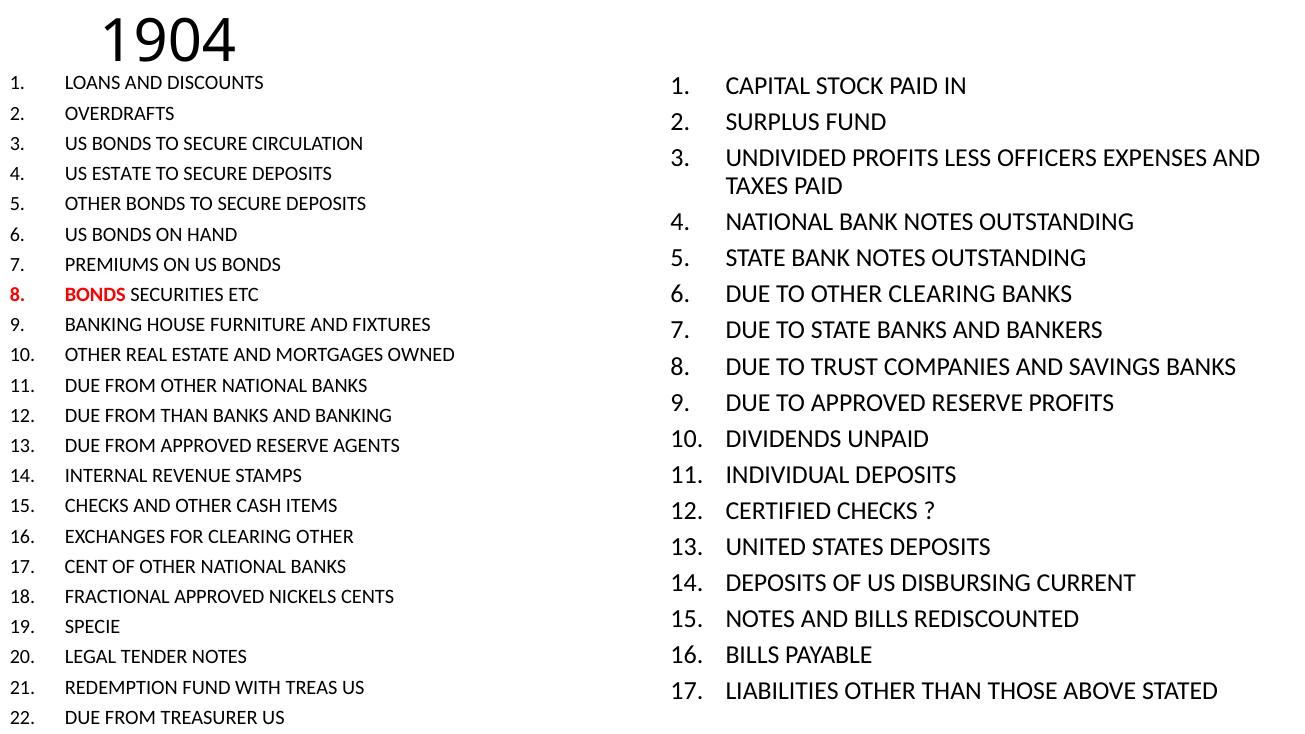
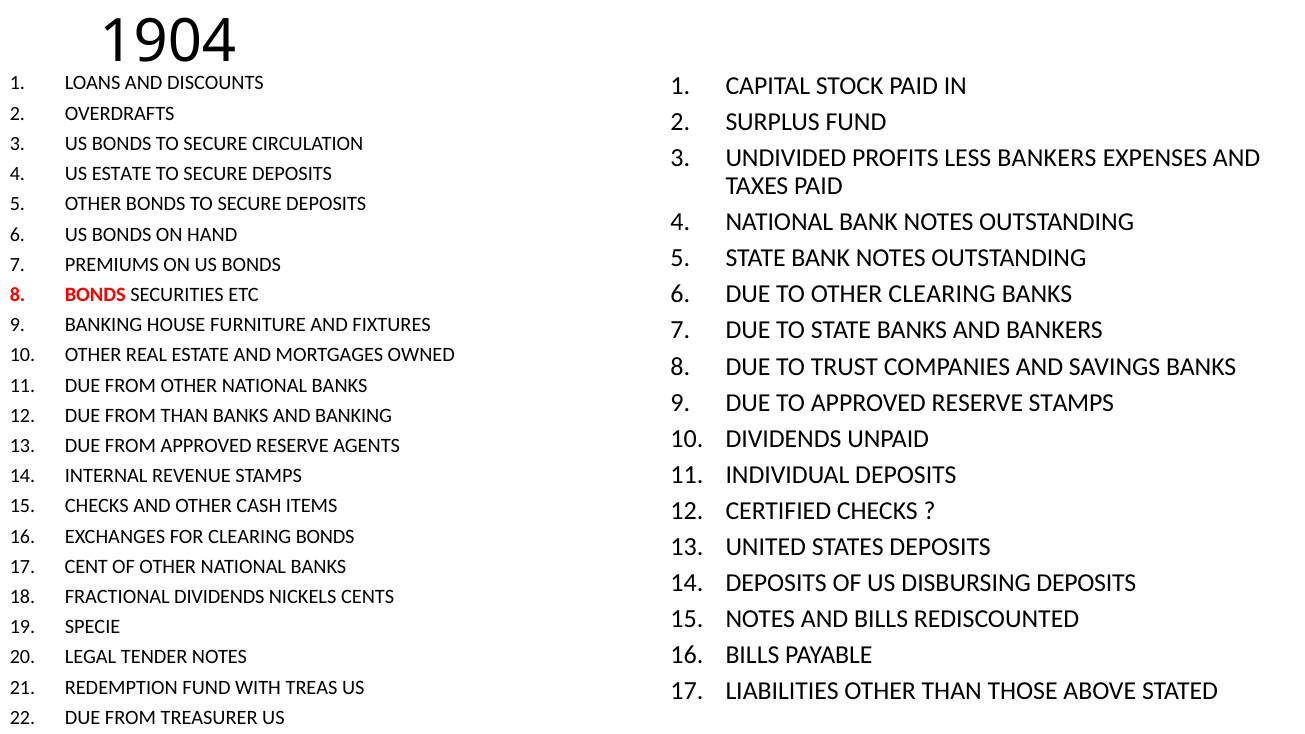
LESS OFFICERS: OFFICERS -> BANKERS (1047, 158)
RESERVE PROFITS: PROFITS -> STAMPS (1071, 403)
CLEARING OTHER: OTHER -> BONDS (325, 536)
DISBURSING CURRENT: CURRENT -> DEPOSITS (1086, 583)
FRACTIONAL APPROVED: APPROVED -> DIVIDENDS (219, 597)
